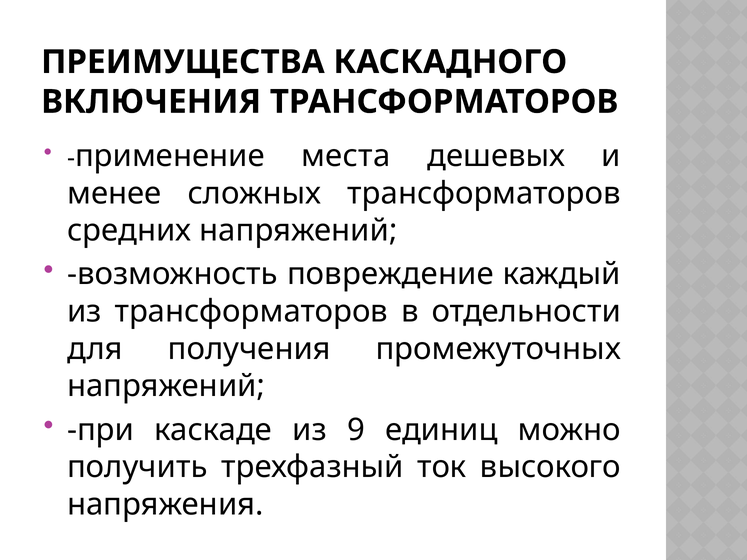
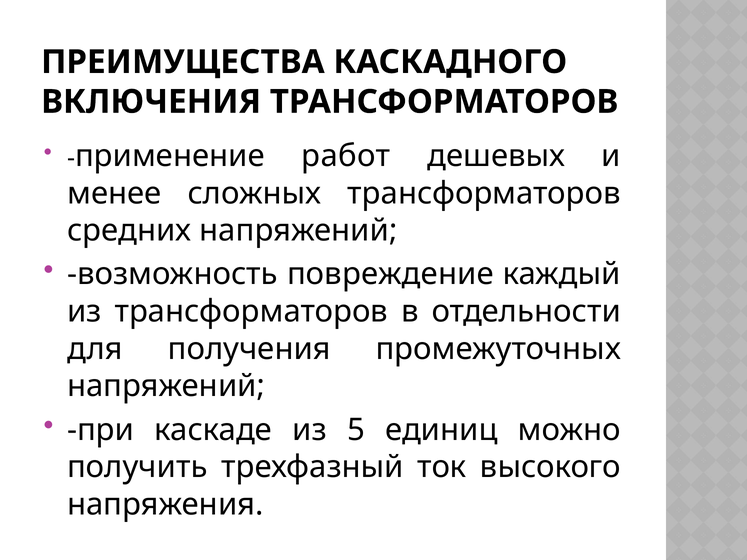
места: места -> работ (346, 156)
9: 9 -> 5 (356, 430)
